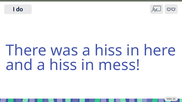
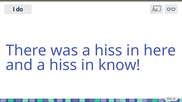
mess: mess -> know (119, 65)
